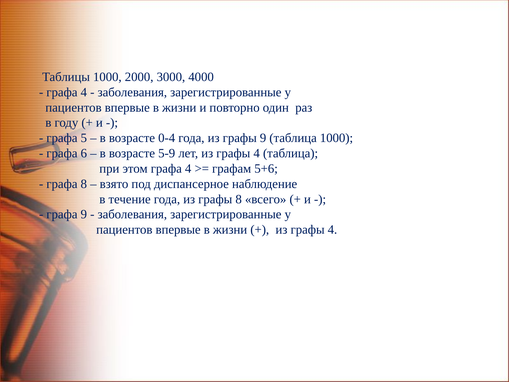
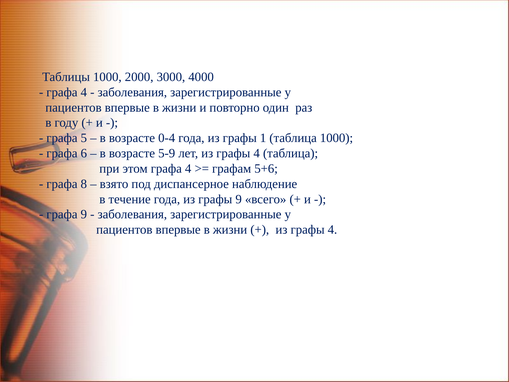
графы 9: 9 -> 1 (263, 138)
графы 8: 8 -> 9 (239, 199)
